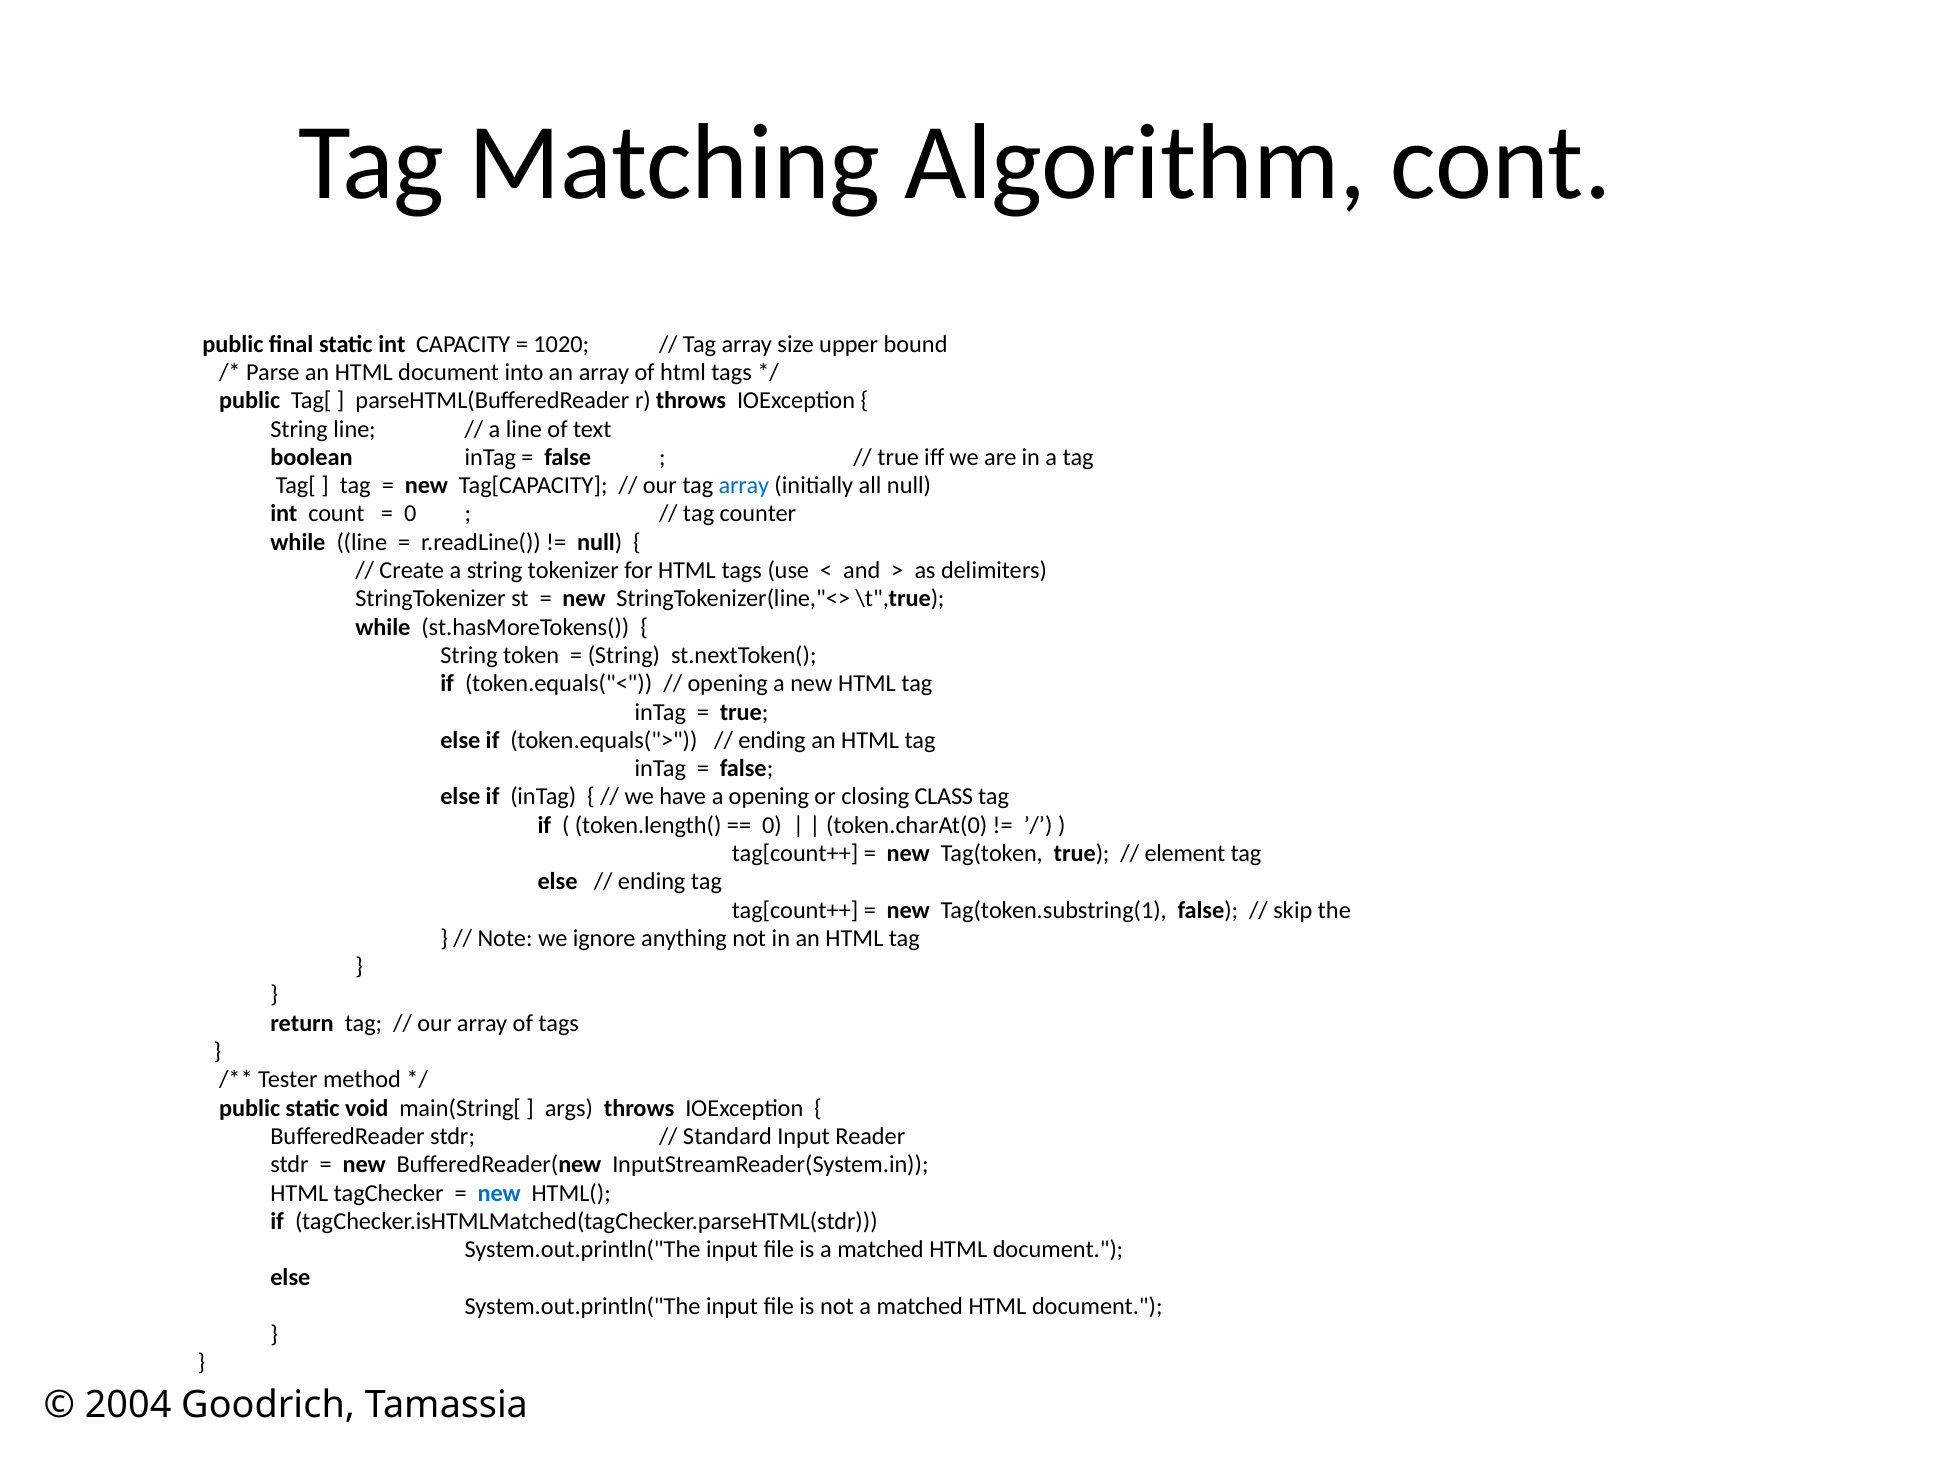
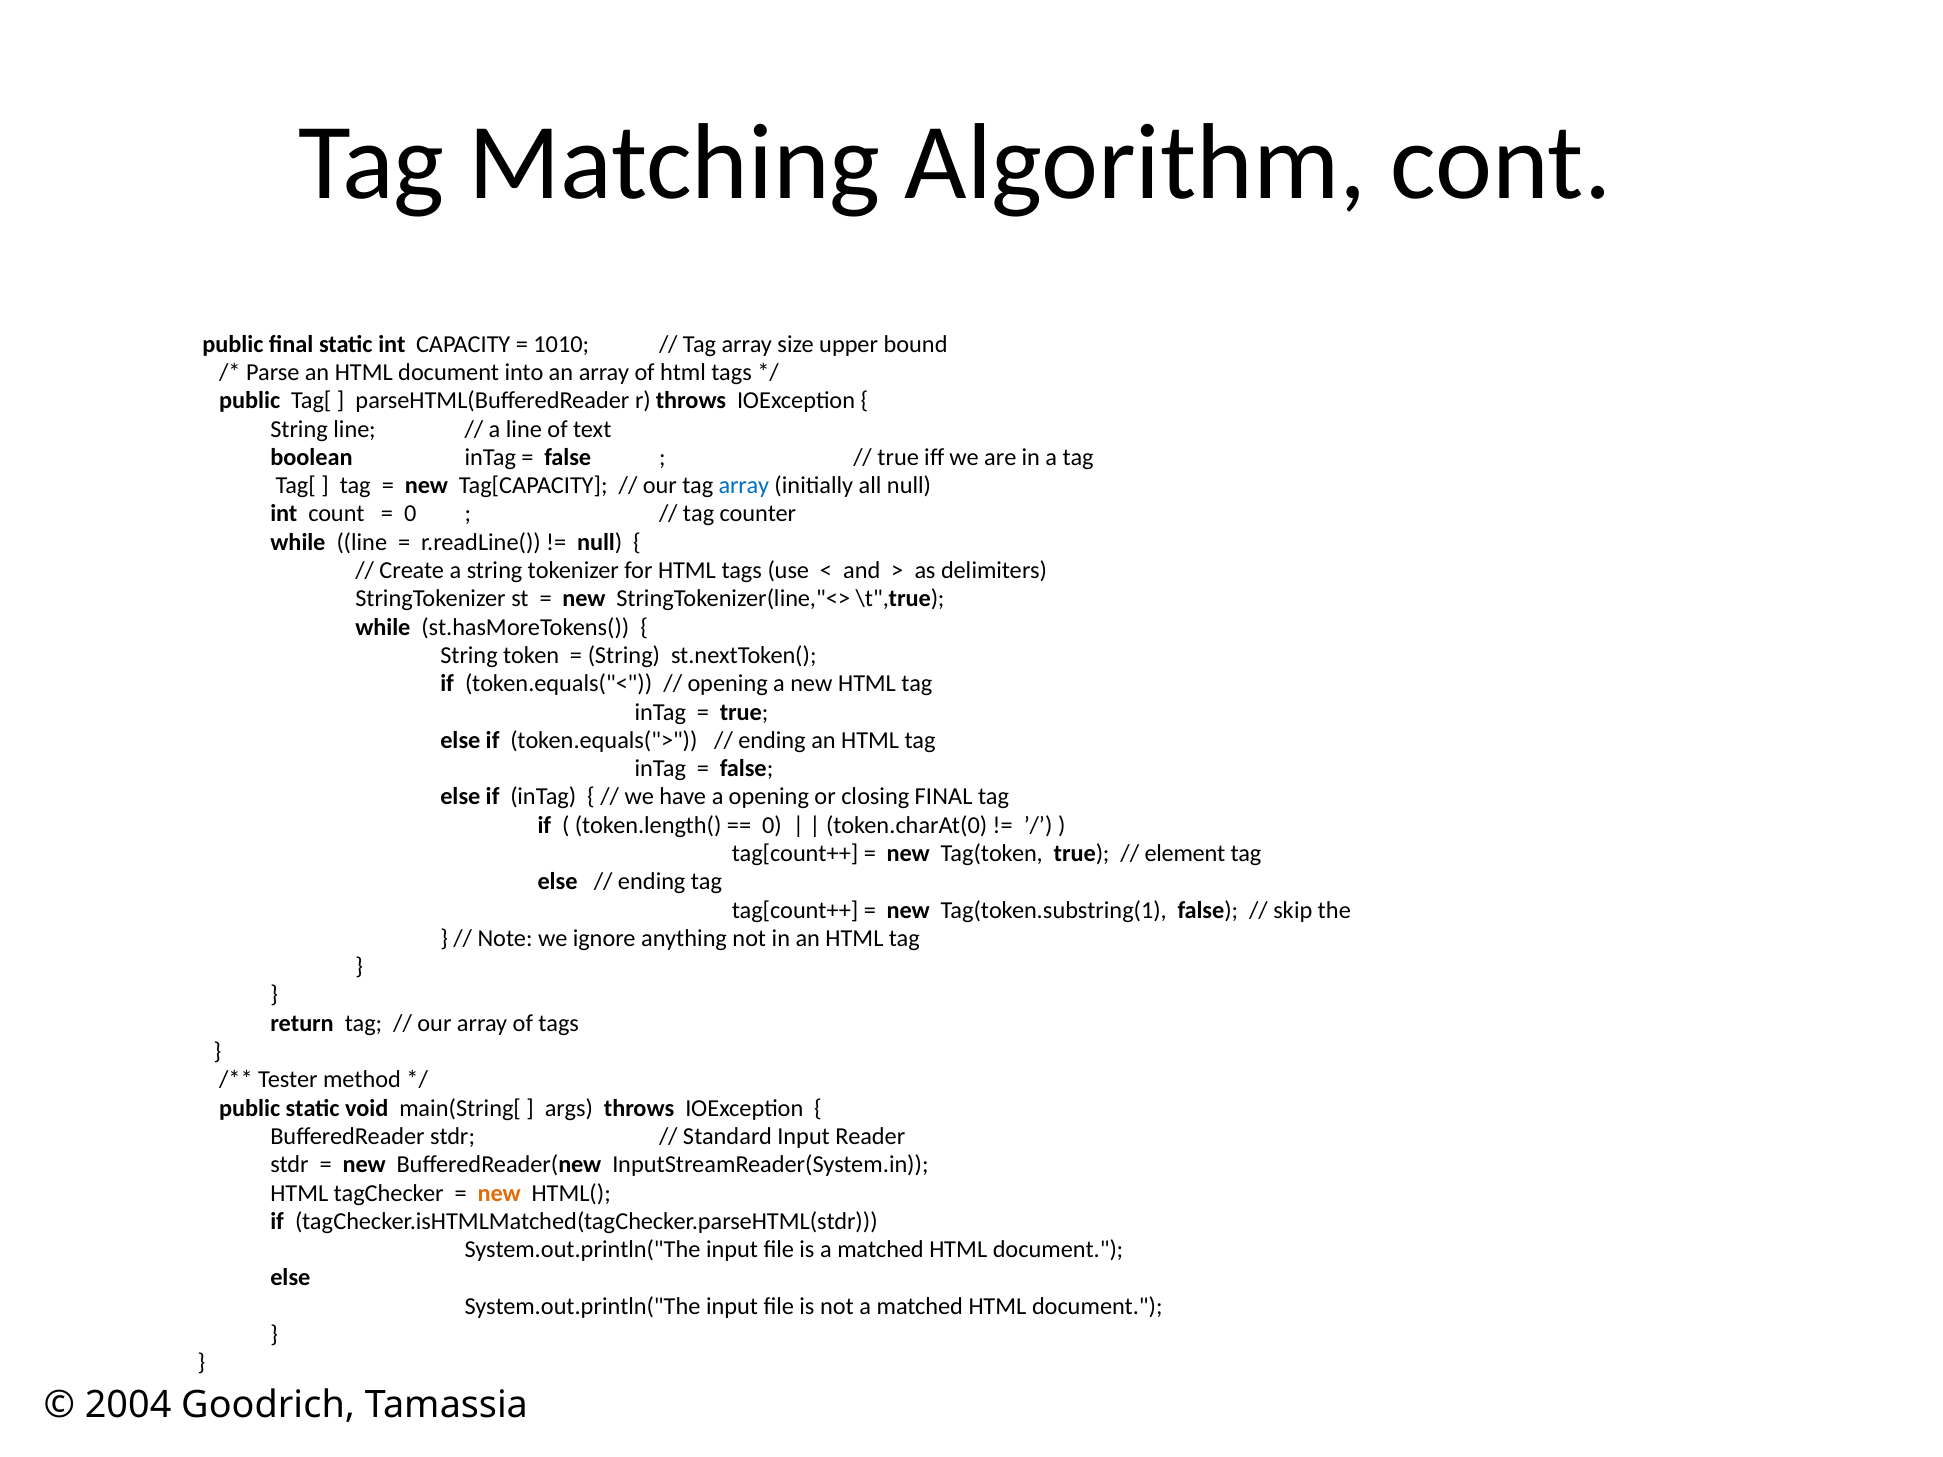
1020: 1020 -> 1010 (561, 344)
closing CLASS: CLASS -> FINAL (944, 797)
new colour: blue -> orange (499, 1193)
